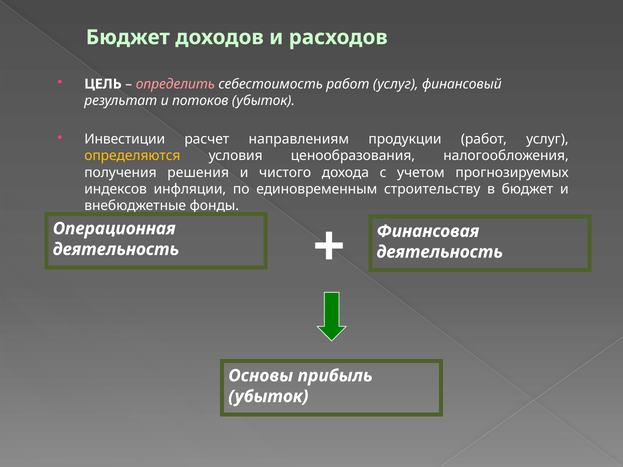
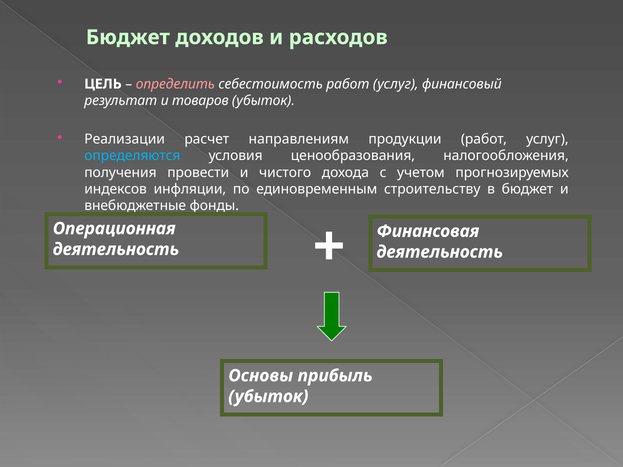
потоков: потоков -> товаров (200, 101)
Инвестиции: Инвестиции -> Реализации (125, 139)
определяются colour: yellow -> light blue (132, 156)
решения: решения -> провести (198, 173)
